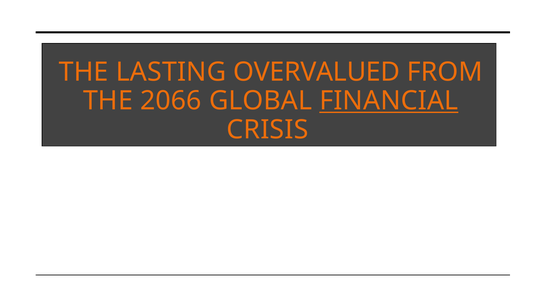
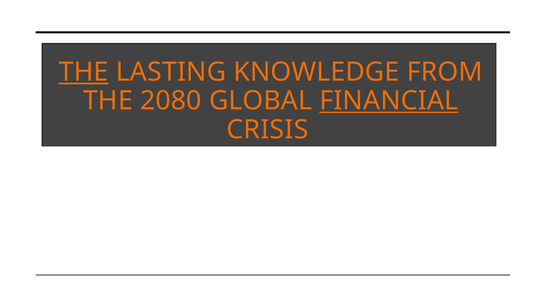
THE underline: none -> present (84, 72)
OVERVALUED: OVERVALUED -> KNOWLEDGE (316, 72)
2066: 2066 -> 2080 (171, 101)
